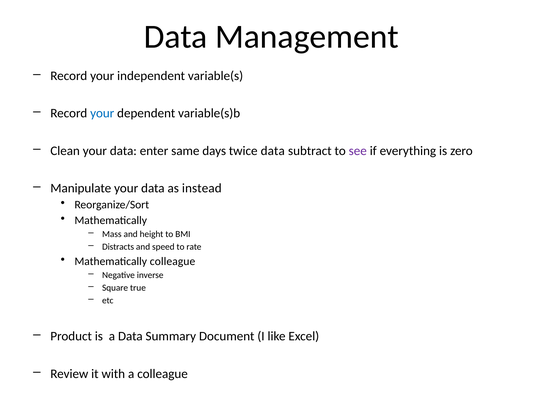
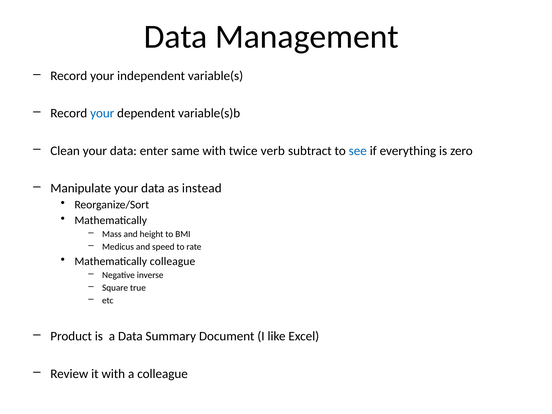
same days: days -> with (214, 151)
twice data: data -> verb (273, 151)
see colour: purple -> blue (358, 151)
Distracts: Distracts -> Medicus (118, 247)
